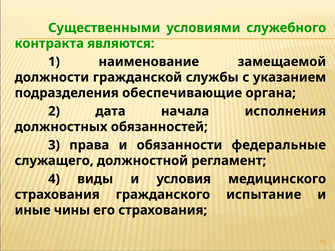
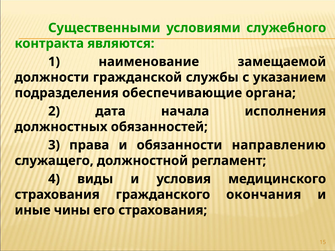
федеральные: федеральные -> направлению (279, 145)
испытание: испытание -> окончания (264, 195)
